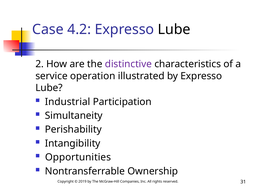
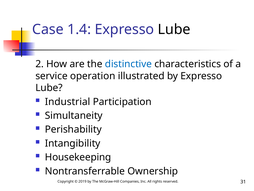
4.2: 4.2 -> 1.4 (79, 29)
distinctive colour: purple -> blue (128, 64)
Opportunities: Opportunities -> Housekeeping (78, 157)
